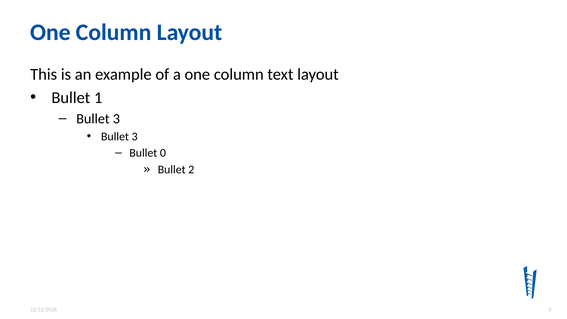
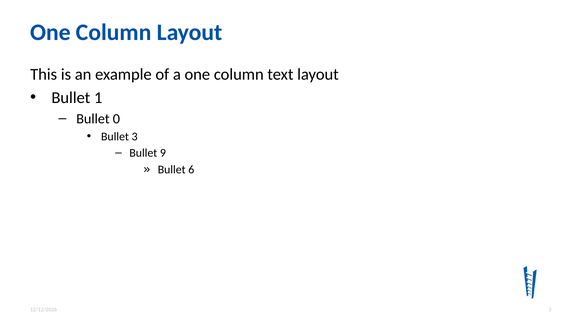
3: 3 -> 0 (116, 119)
0: 0 -> 9 (163, 153)
2: 2 -> 6 (191, 170)
